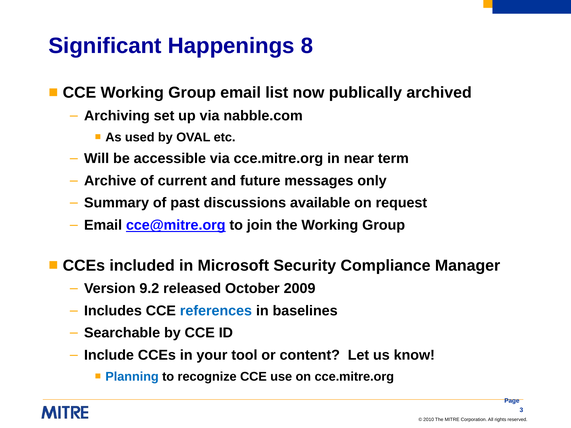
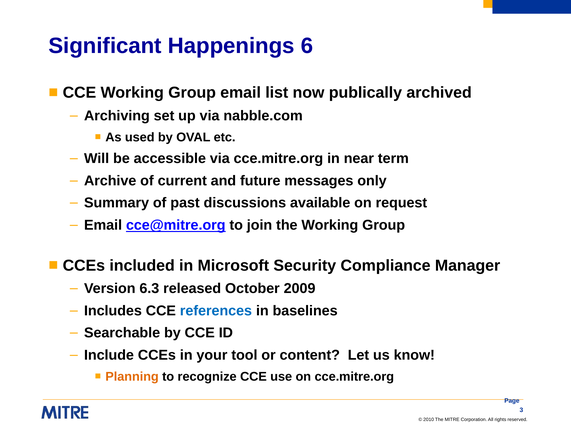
8: 8 -> 6 (307, 46)
9.2: 9.2 -> 6.3 (149, 289)
Planning colour: blue -> orange (132, 377)
